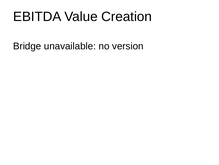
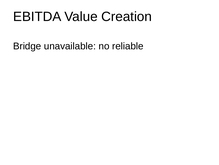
version: version -> reliable (128, 46)
